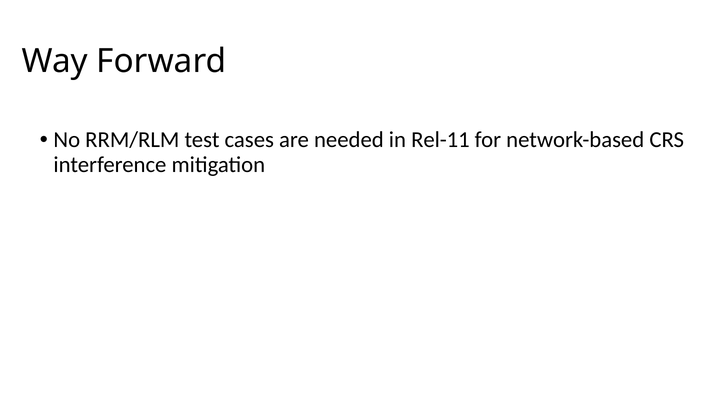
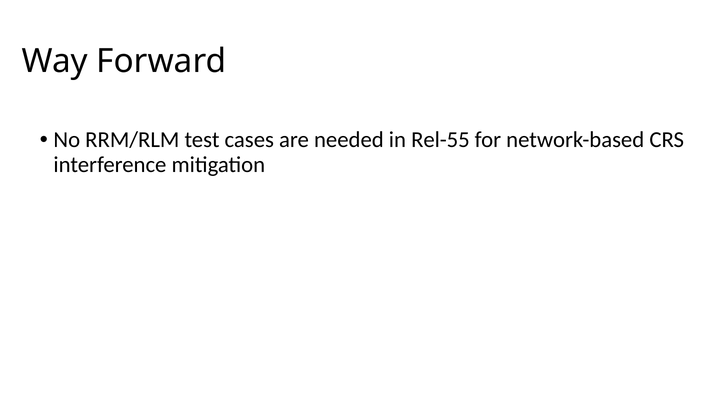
Rel-11: Rel-11 -> Rel-55 (440, 140)
